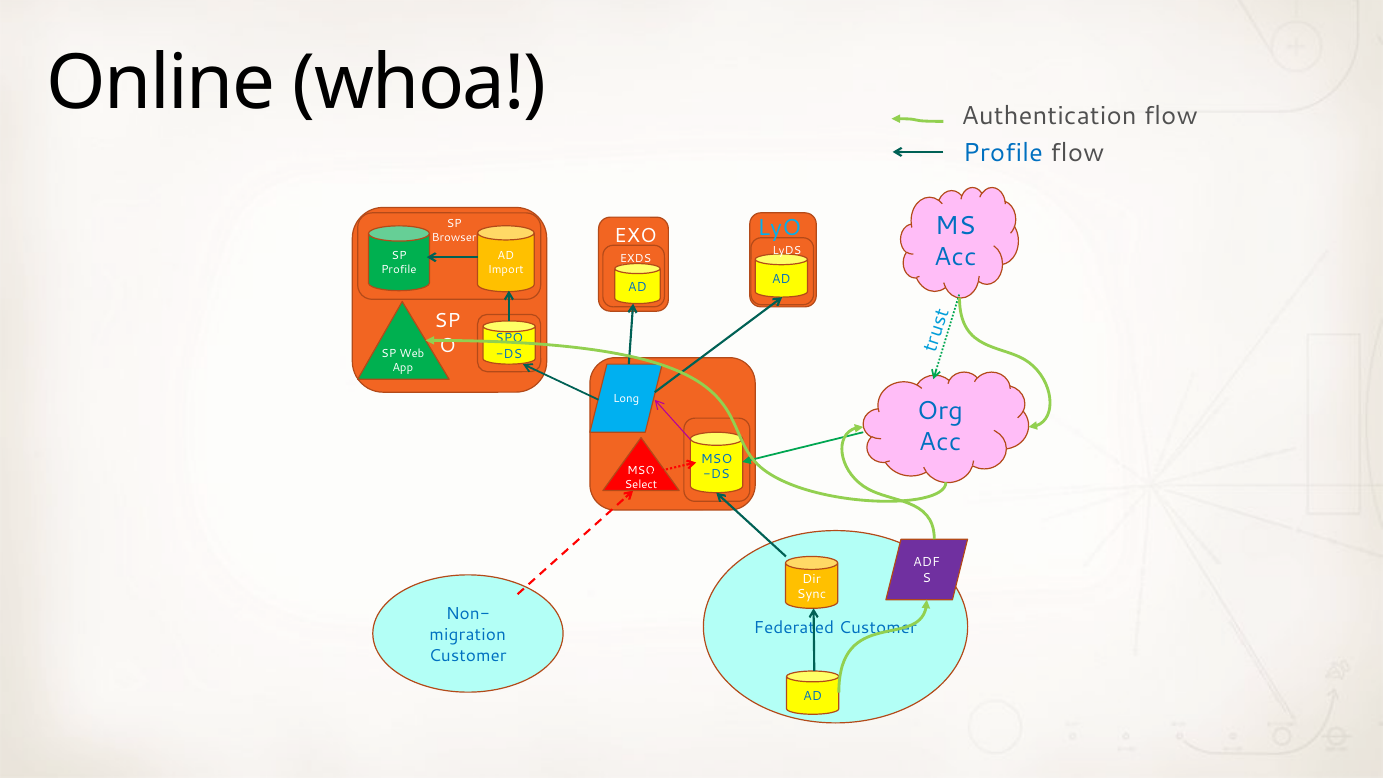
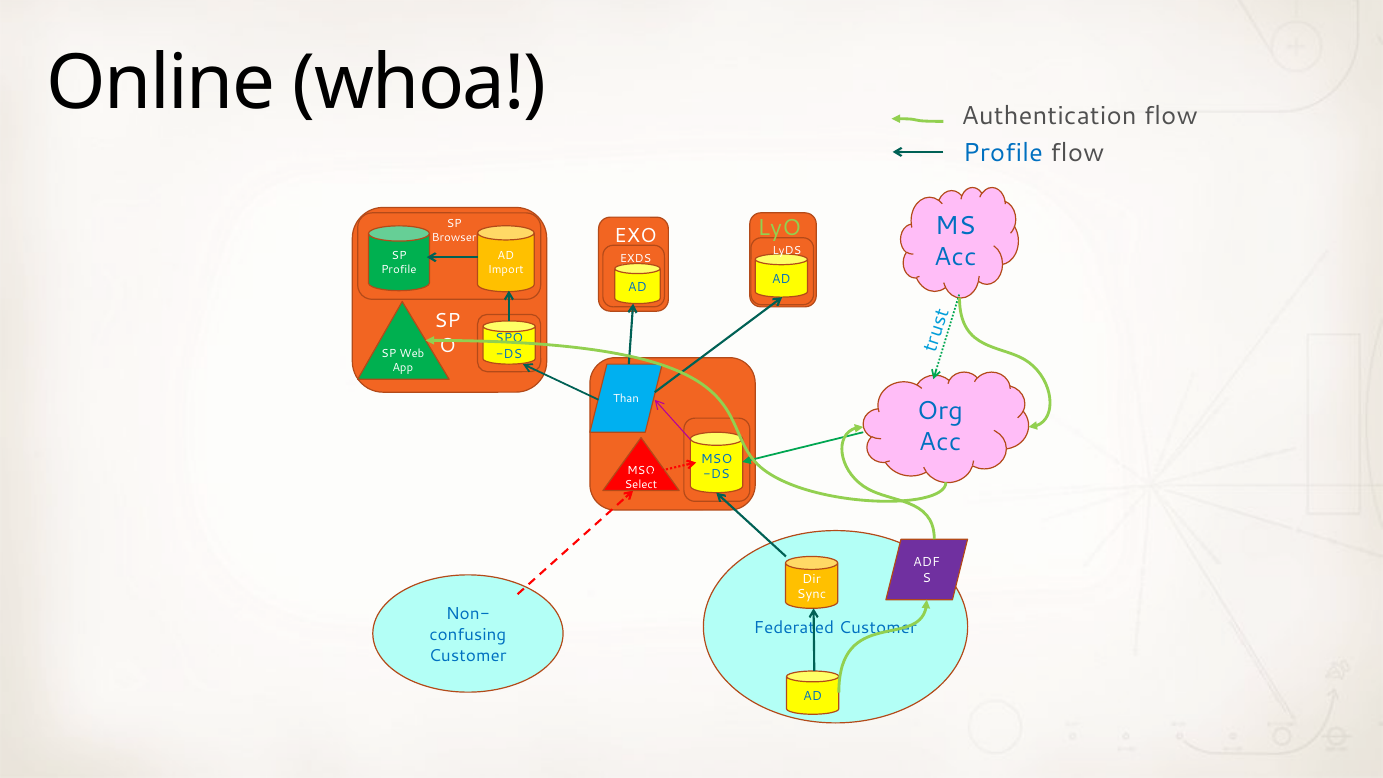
LyO colour: light blue -> light green (779, 228)
Long: Long -> Than (626, 399)
migration: migration -> confusing (468, 635)
